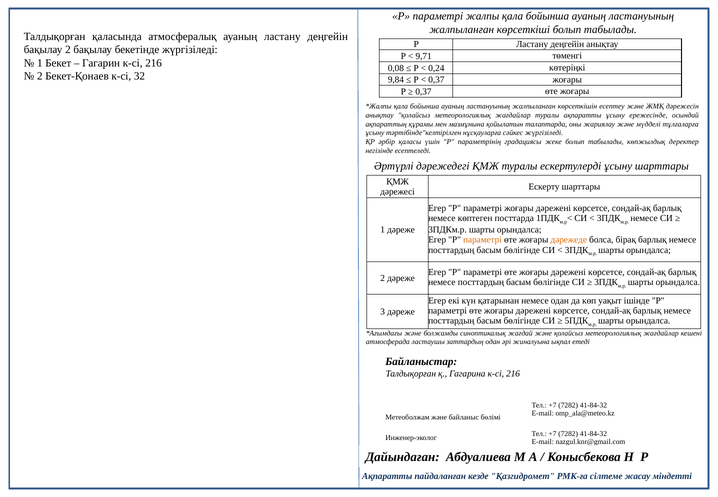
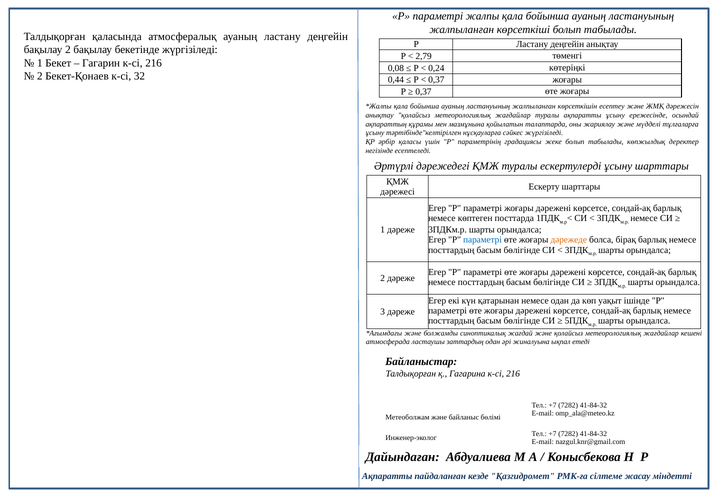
9,71: 9,71 -> 2,79 (424, 56)
9,84: 9,84 -> 0,44 (396, 80)
параметрі colour: orange -> blue (482, 240)
